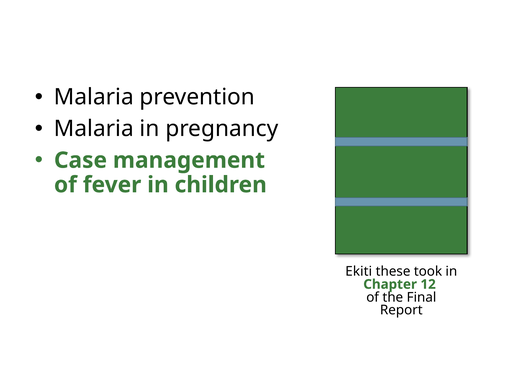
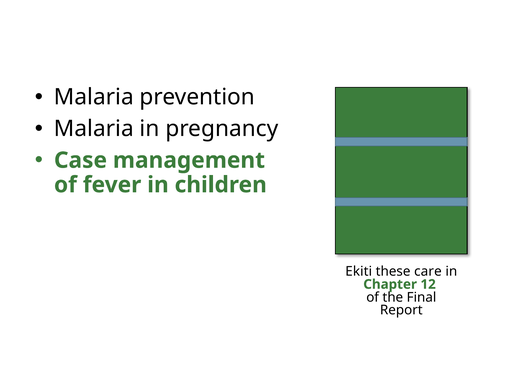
took: took -> care (428, 271)
